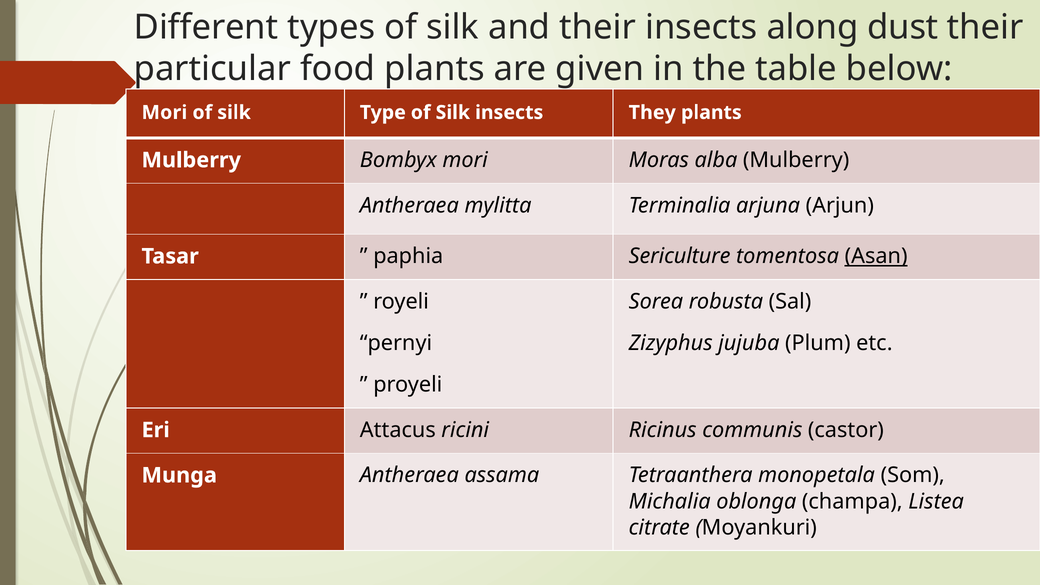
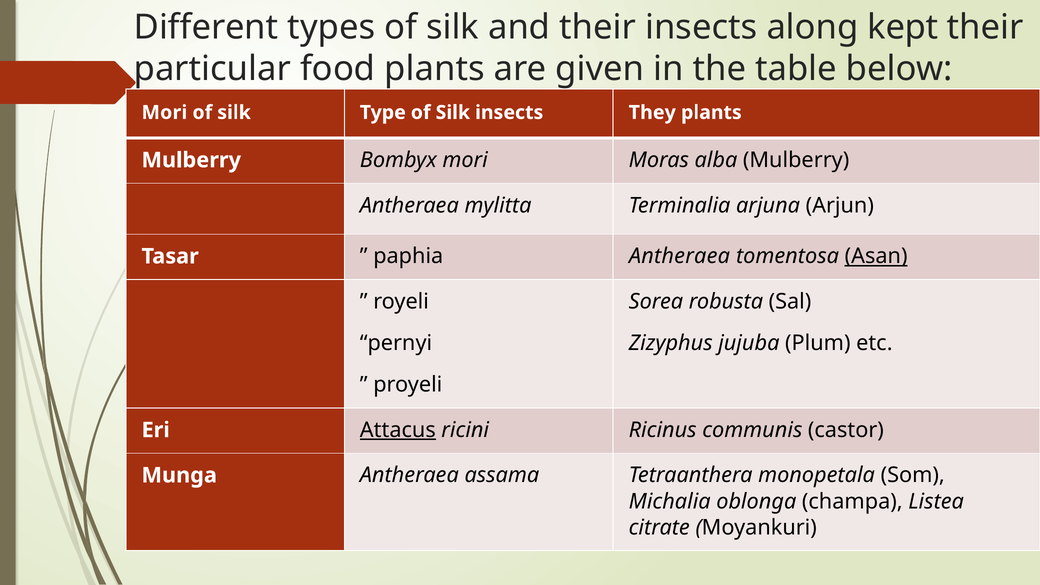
dust: dust -> kept (903, 27)
paphia Sericulture: Sericulture -> Antheraea (679, 256)
Attacus underline: none -> present (398, 430)
